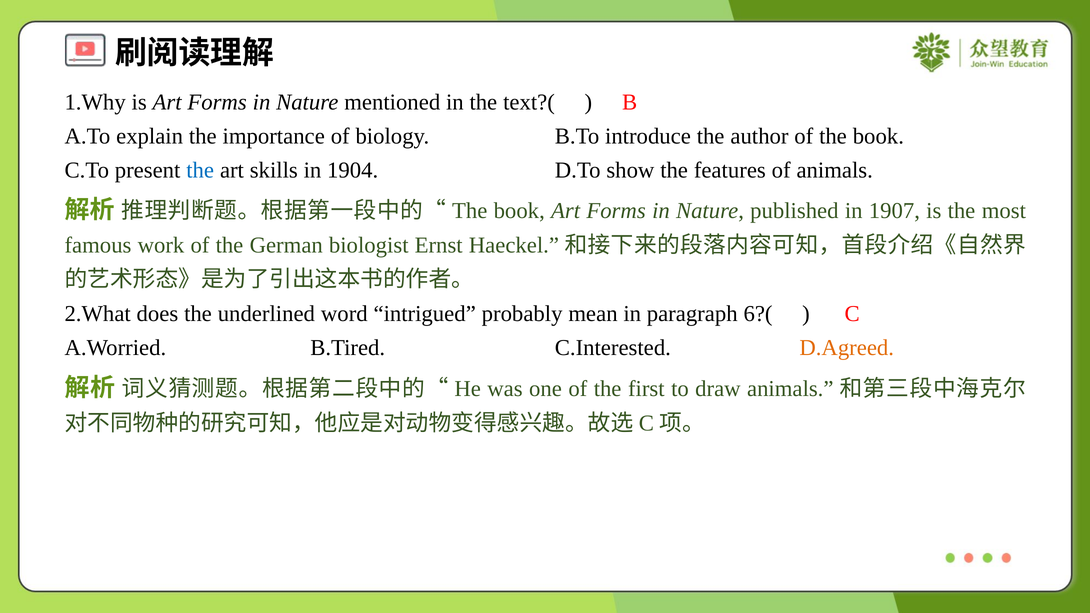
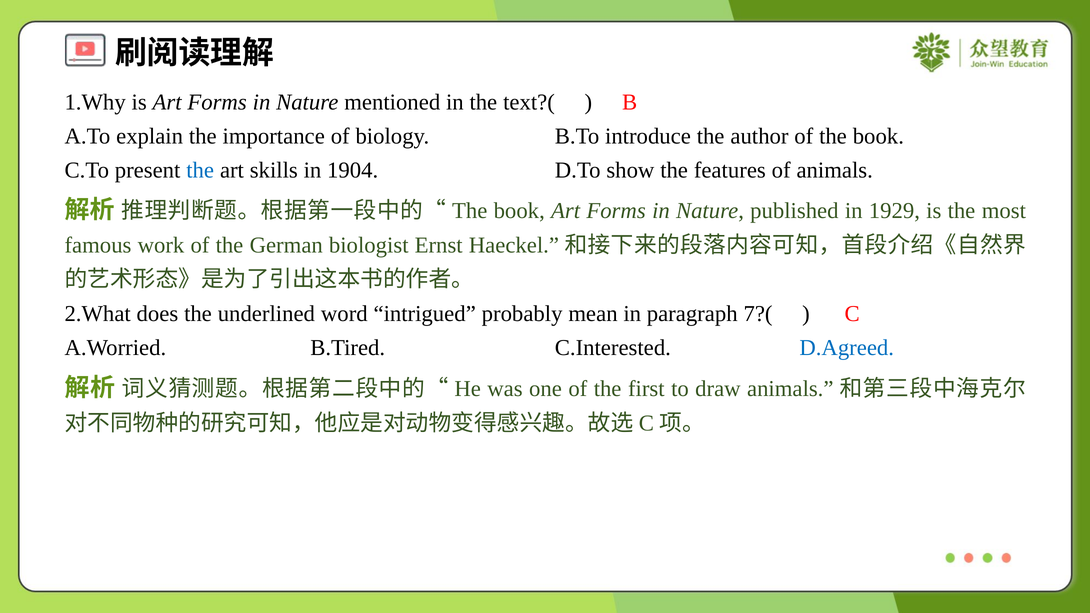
1907: 1907 -> 1929 (894, 211)
6?(: 6?( -> 7?( (758, 314)
D.Agreed colour: orange -> blue (847, 348)
